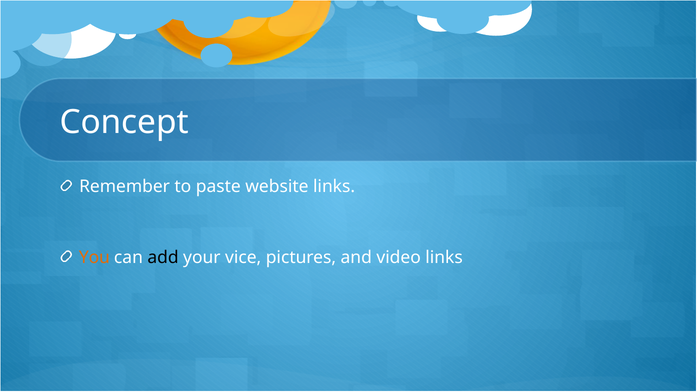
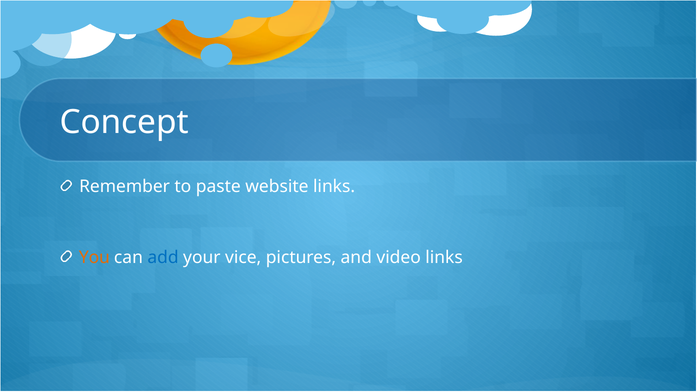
add colour: black -> blue (163, 257)
